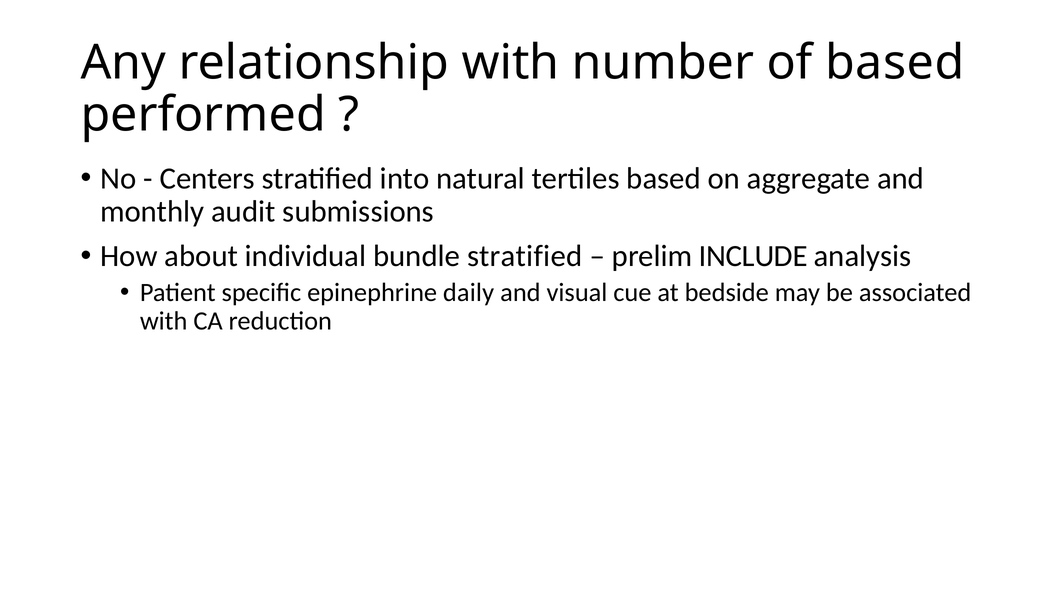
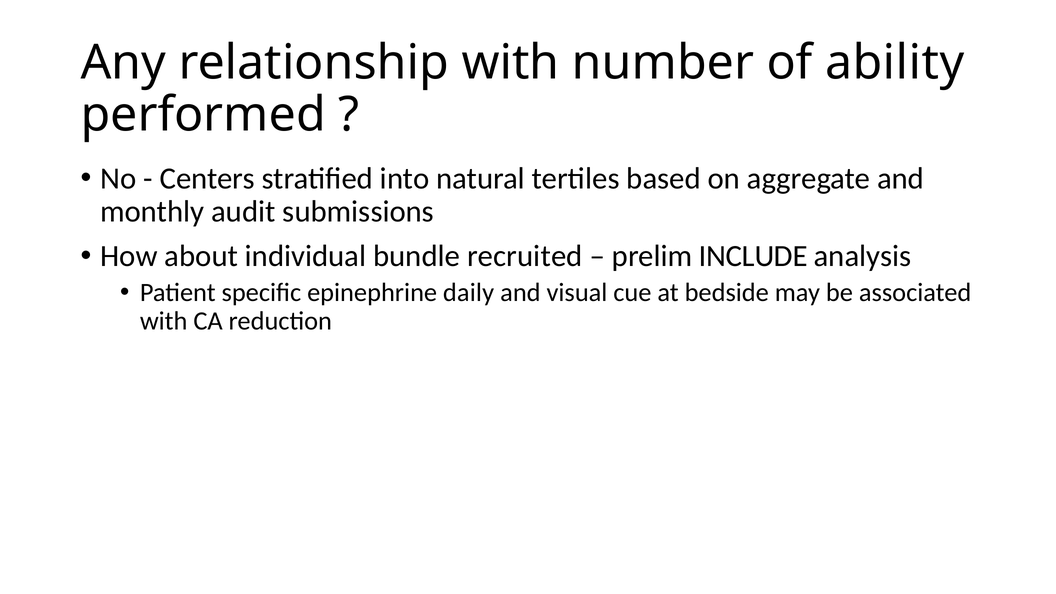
of based: based -> ability (895, 63)
bundle stratified: stratified -> recruited (525, 256)
